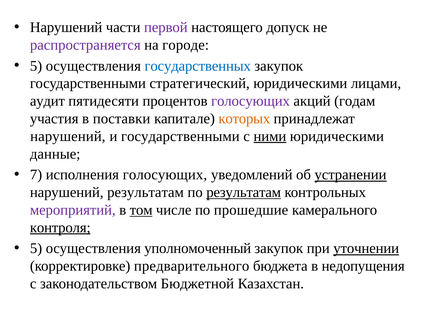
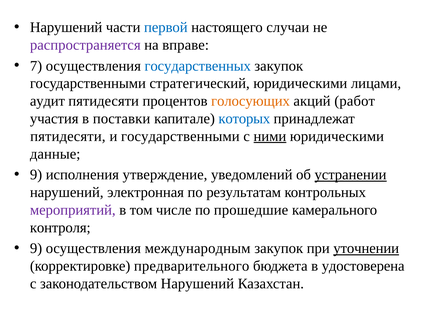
первой colour: purple -> blue (166, 27)
допуск: допуск -> случаи (288, 27)
городе: городе -> вправе (186, 45)
5: 5 -> 7 (36, 66)
голосующих colour: purple -> orange (251, 101)
годам: годам -> работ (355, 101)
которых colour: orange -> blue (244, 118)
нарушений: нарушений -> пятидесяти (68, 136)
7: 7 -> 9 (36, 174)
исполнения голосующих: голосующих -> утверждение (165, 174)
нарушений результатам: результатам -> электронная (146, 192)
результатам underline: present -> none (244, 192)
том underline: present -> none (141, 210)
контроля underline: present -> none (60, 227)
5: 5 -> 9 (36, 248)
уполномоченный: уполномоченный -> международным (198, 248)
недопущения: недопущения -> удостоверена (363, 266)
законодательством Бюджетной: Бюджетной -> Нарушений (197, 283)
